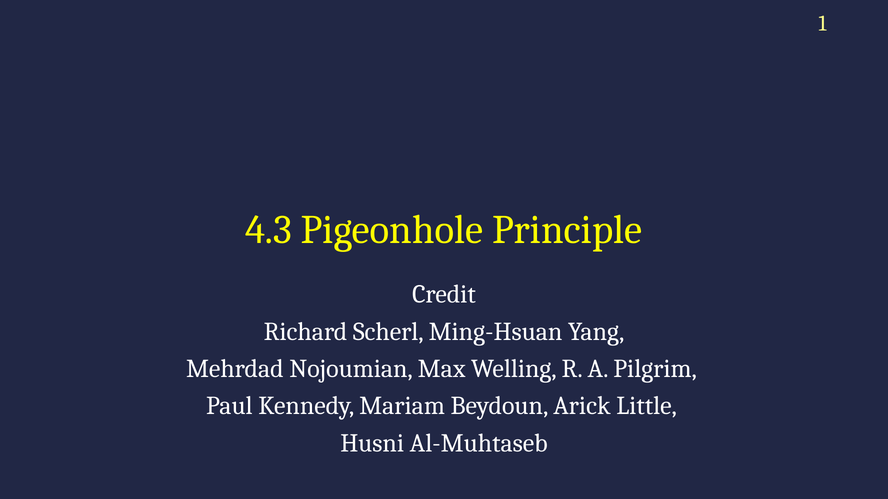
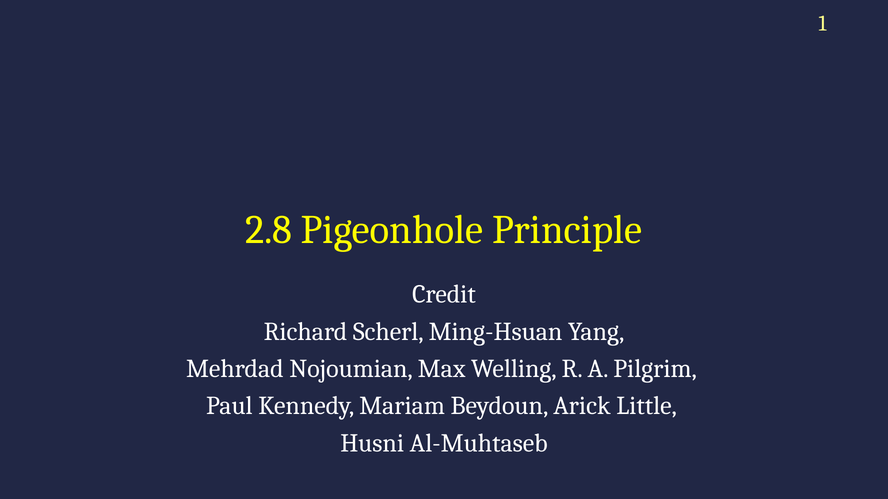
4.3: 4.3 -> 2.8 (269, 230)
